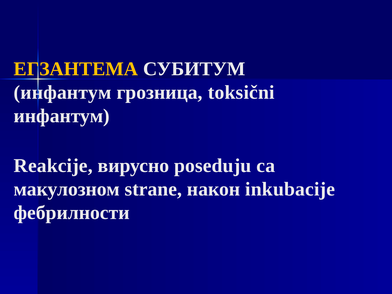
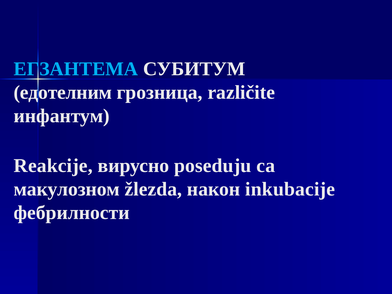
ЕГЗАНТЕМА colour: yellow -> light blue (76, 69)
инфантум: инфантум -> едотелним (63, 93)
toksični: toksični -> različite (241, 93)
strane: strane -> žlezda (153, 189)
